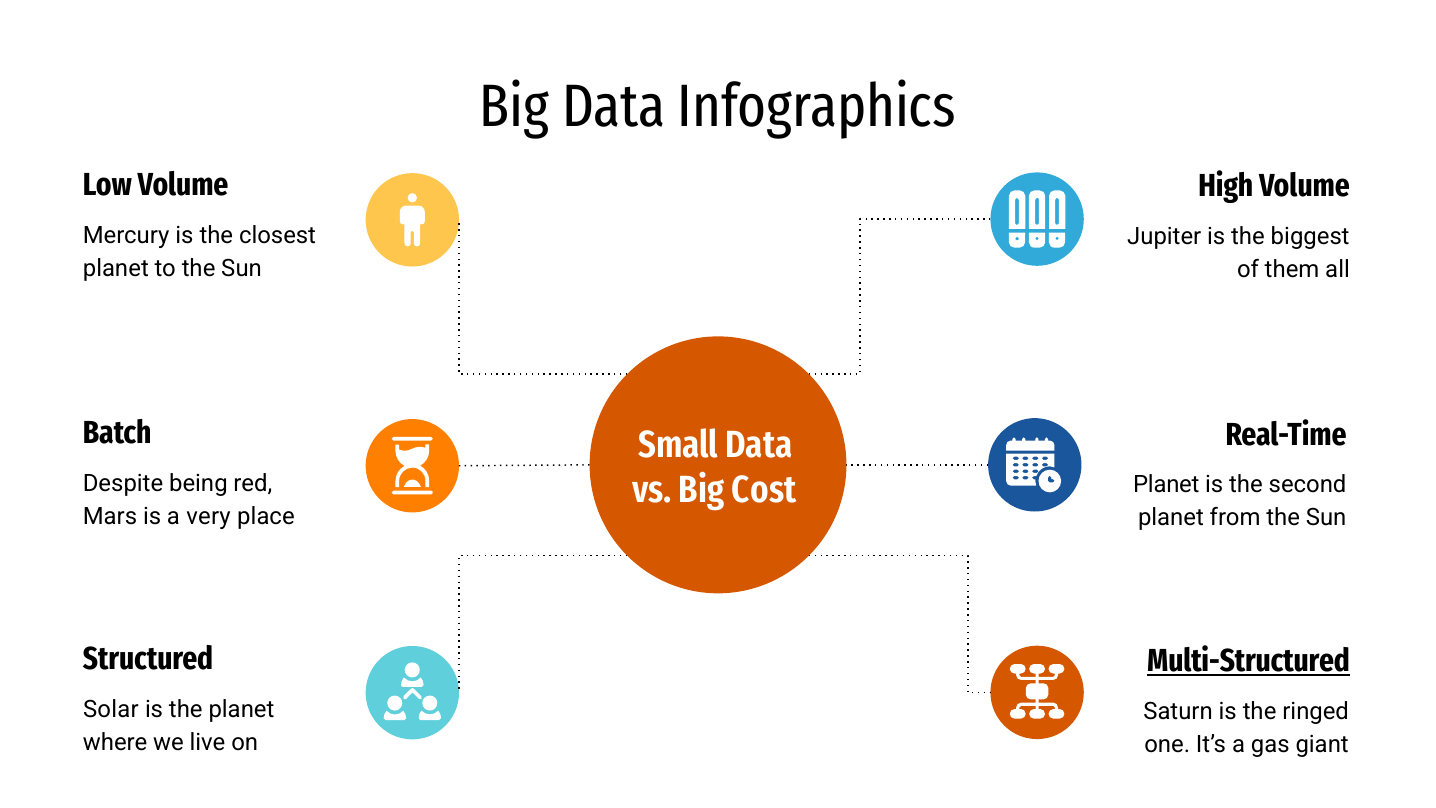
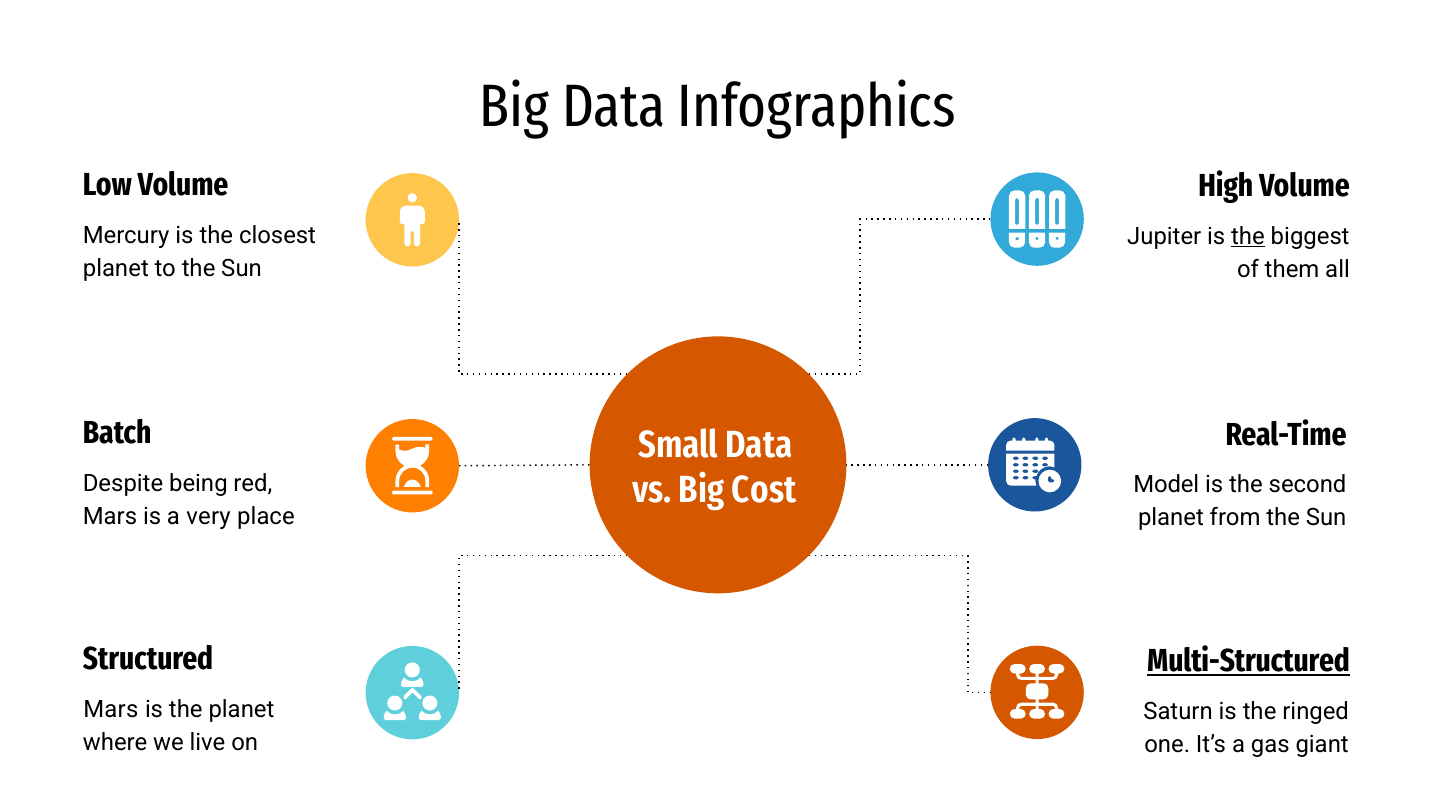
the underline: none -> present (1248, 236)
Planet: Planet -> Model (1166, 484)
Solar: Solar -> Mars (111, 709)
